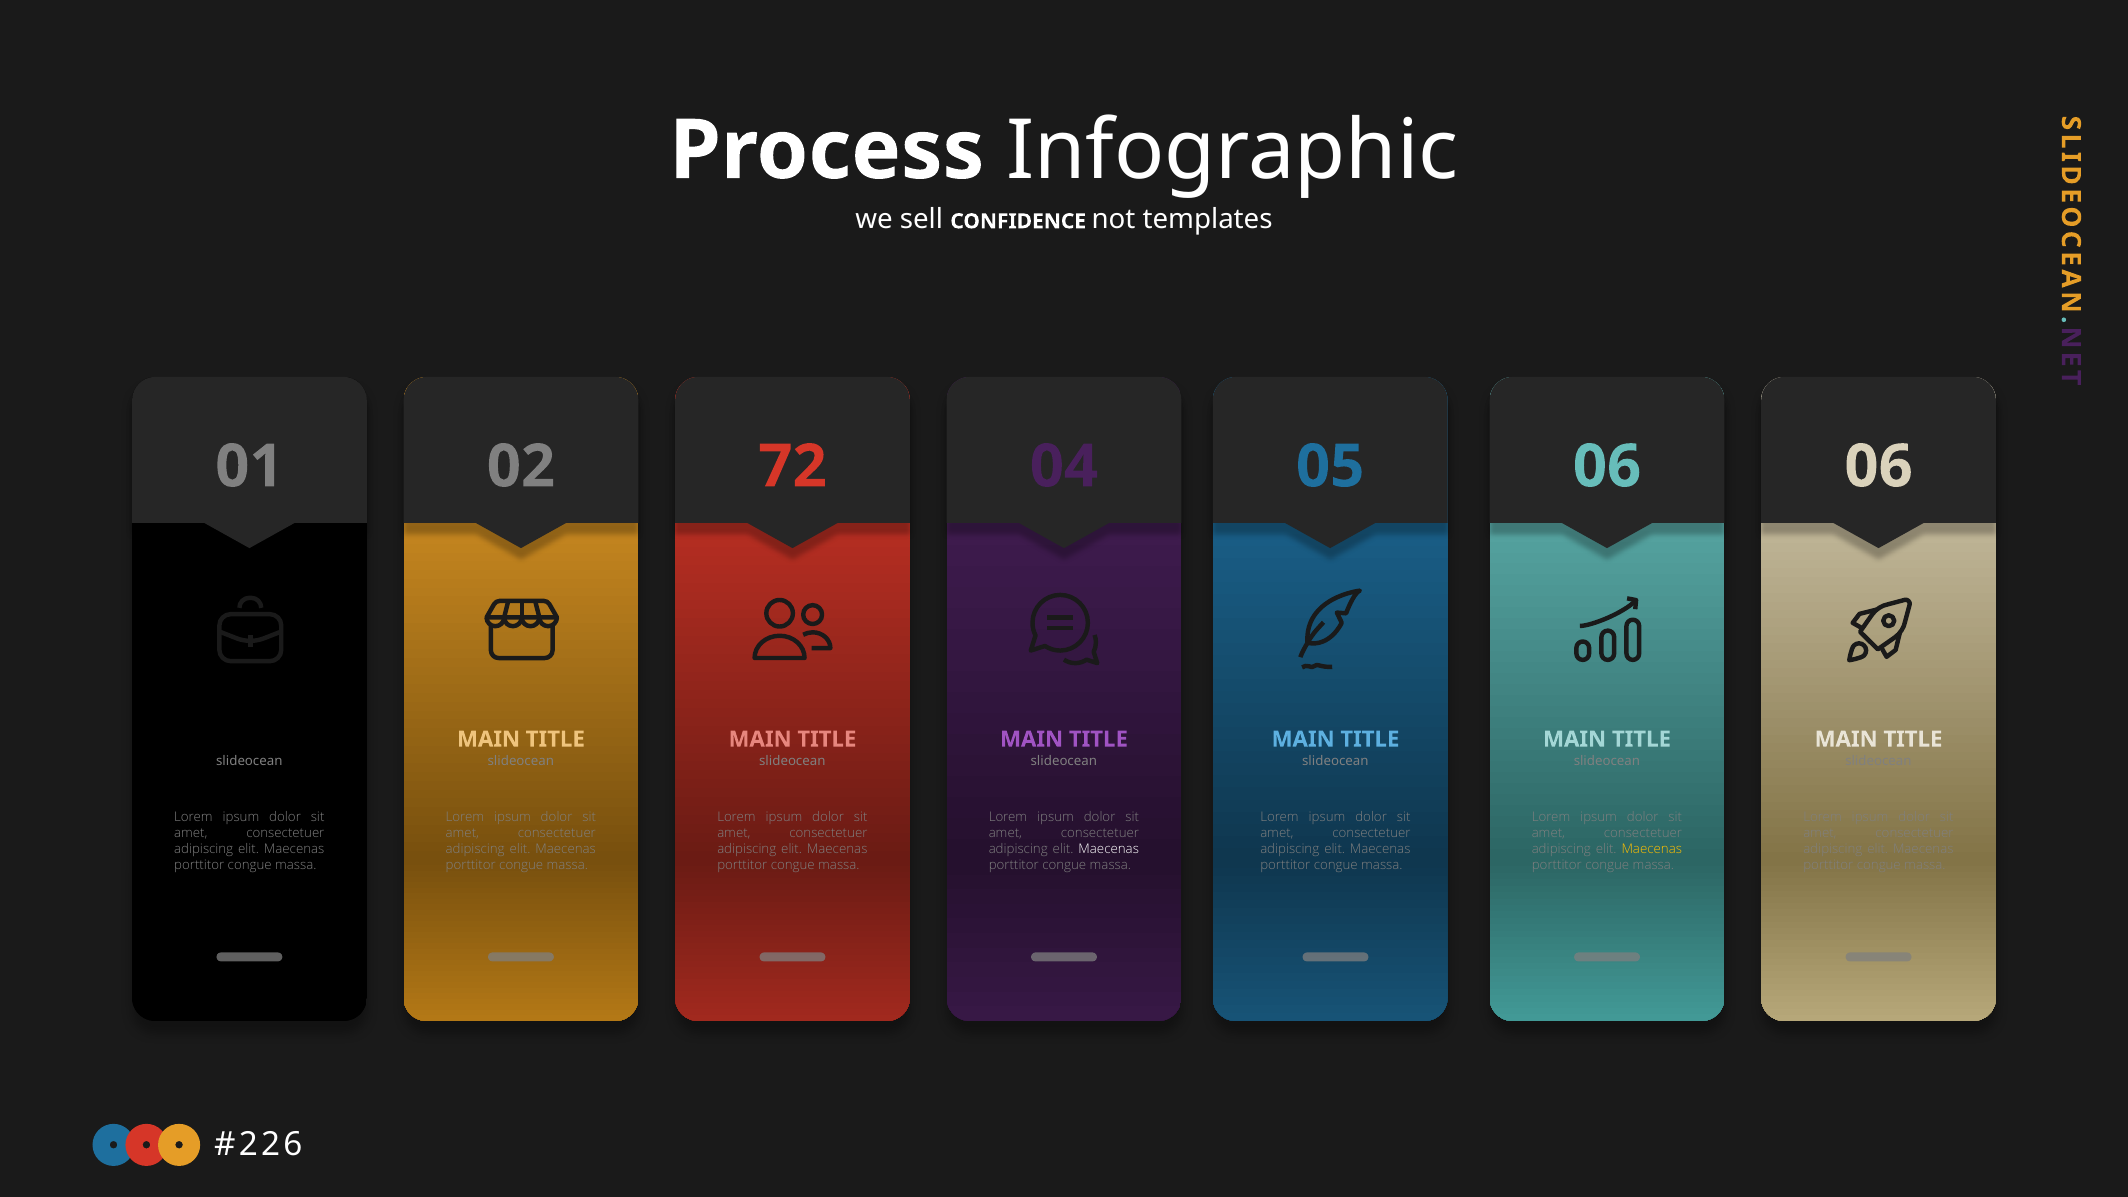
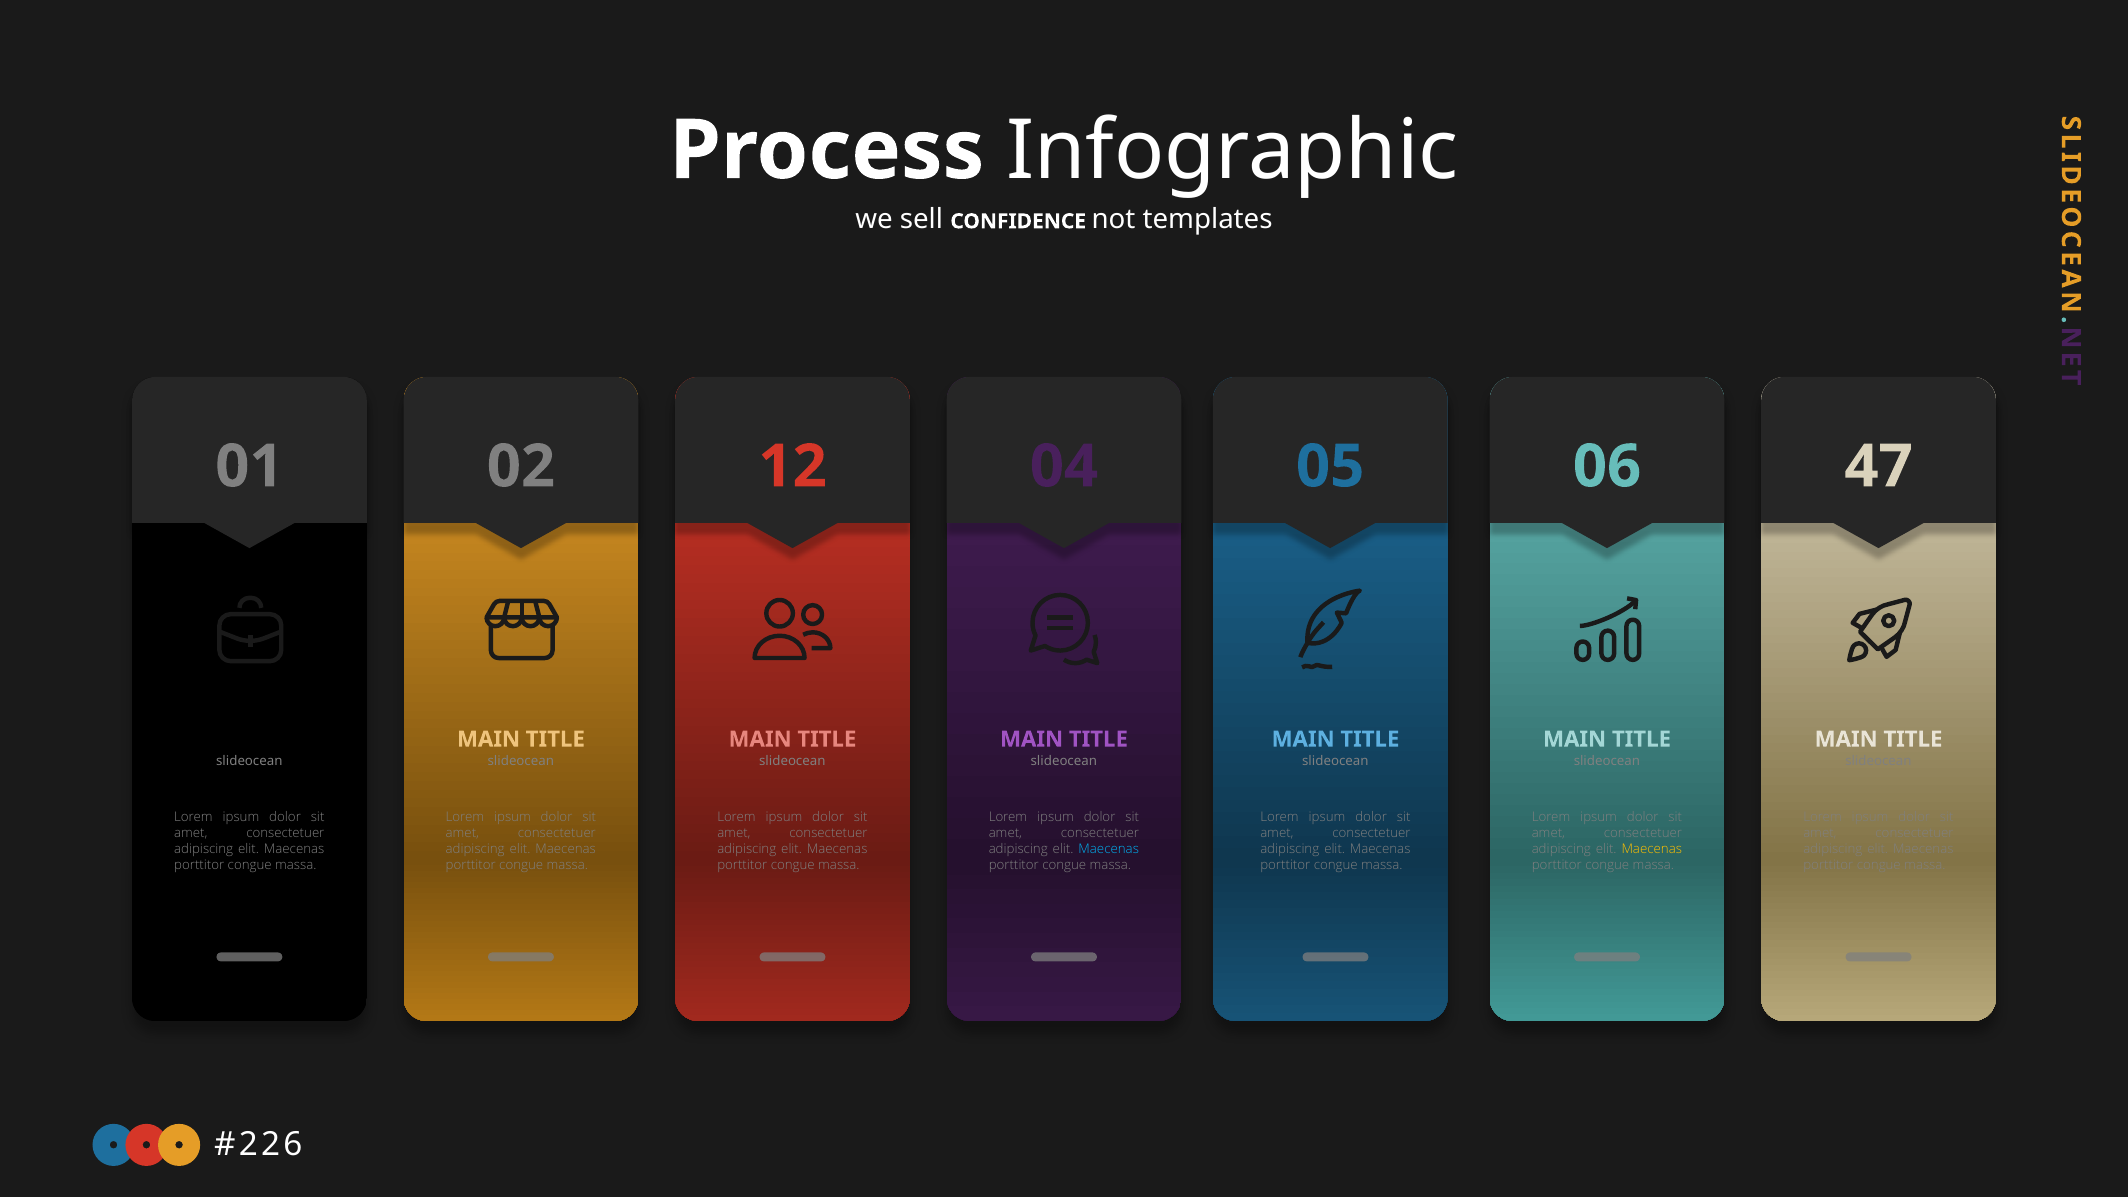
72: 72 -> 12 (793, 467)
06 06: 06 -> 47 (1879, 467)
Maecenas colour: white -> light blue (1109, 849)
